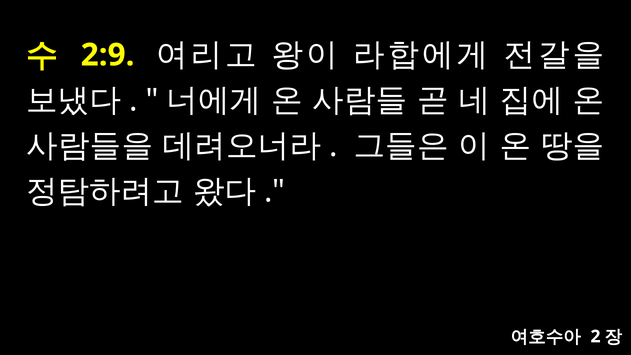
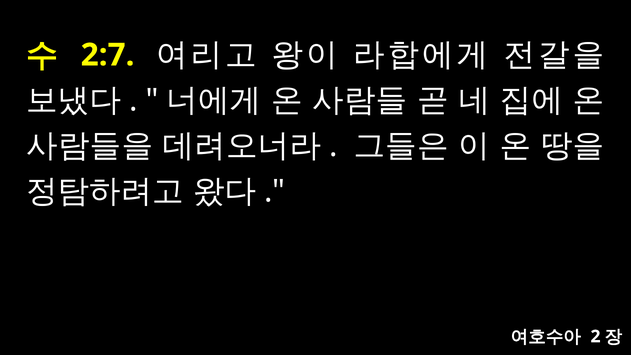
2:9: 2:9 -> 2:7 (108, 55)
